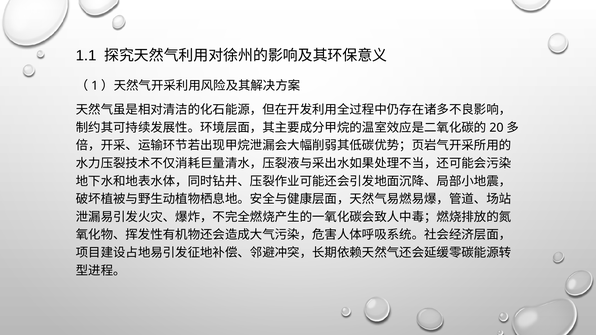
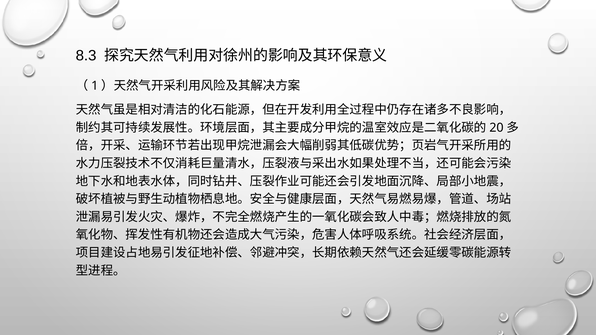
1.1: 1.1 -> 8.3 (86, 56)
